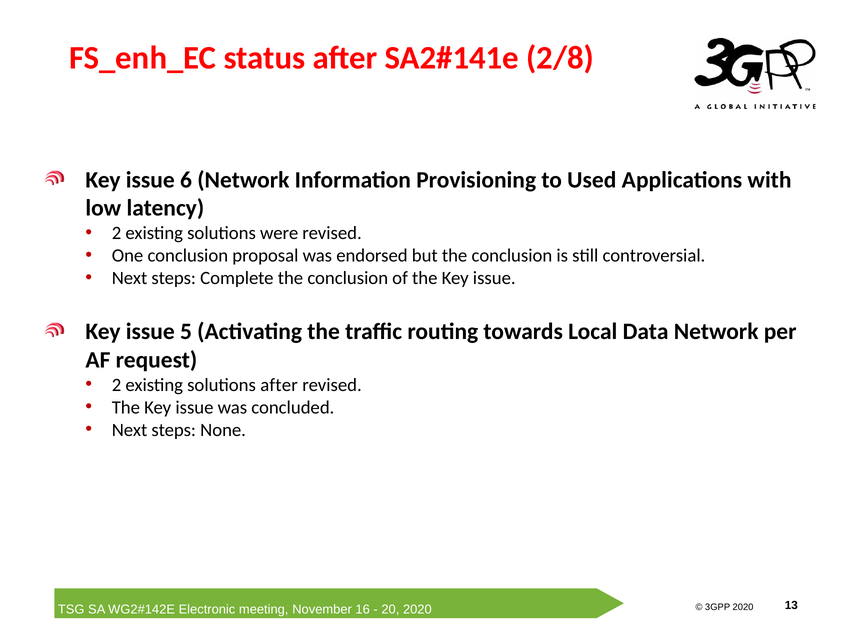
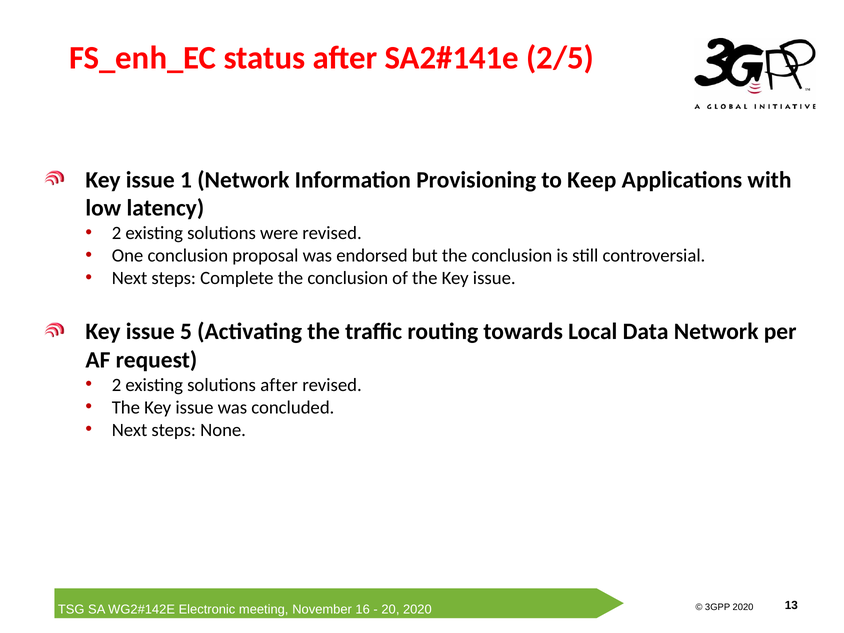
2/8: 2/8 -> 2/5 (560, 58)
6: 6 -> 1 (186, 180)
Used: Used -> Keep (592, 180)
